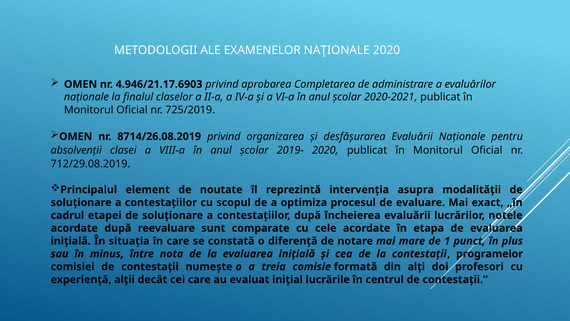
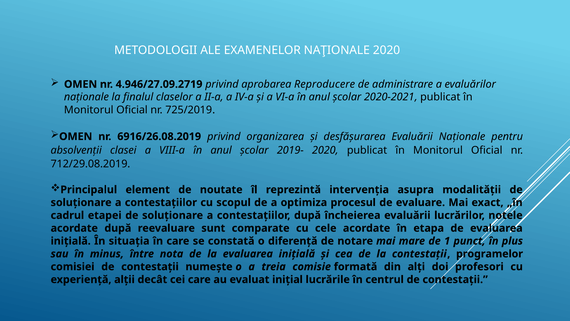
4.946/21.17.6903: 4.946/21.17.6903 -> 4.946/27.09.2719 (159, 84)
Completarea: Completarea -> Reproducere (325, 84)
8714/26.08.2019: 8714/26.08.2019 -> 6916/26.08.2019 (159, 136)
